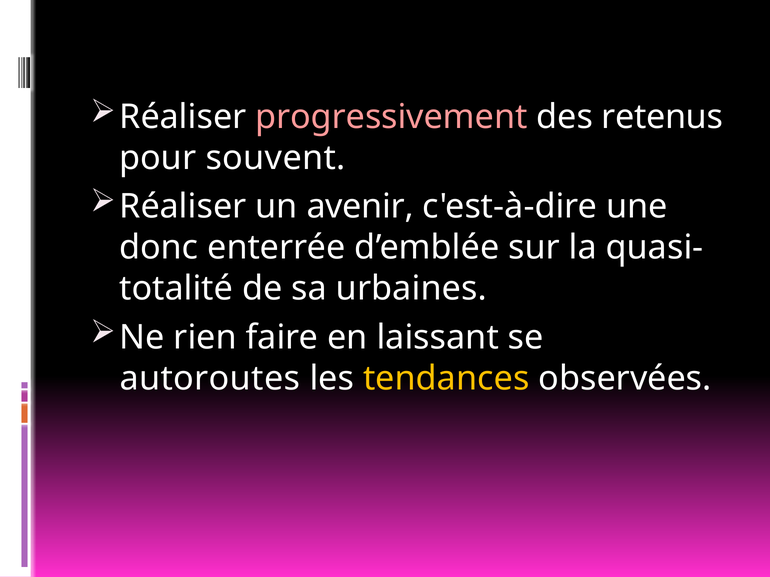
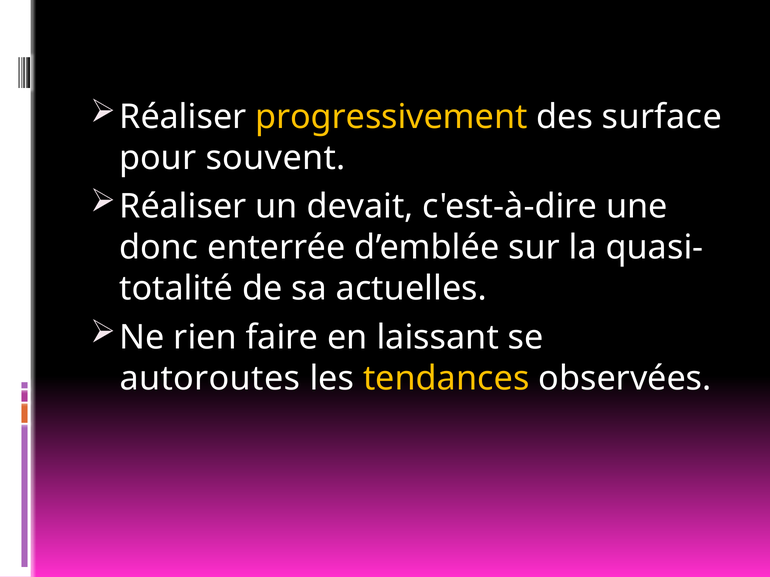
progressivement colour: pink -> yellow (391, 117)
retenus: retenus -> surface (662, 117)
avenir: avenir -> devait (360, 207)
urbaines: urbaines -> actuelles (411, 289)
